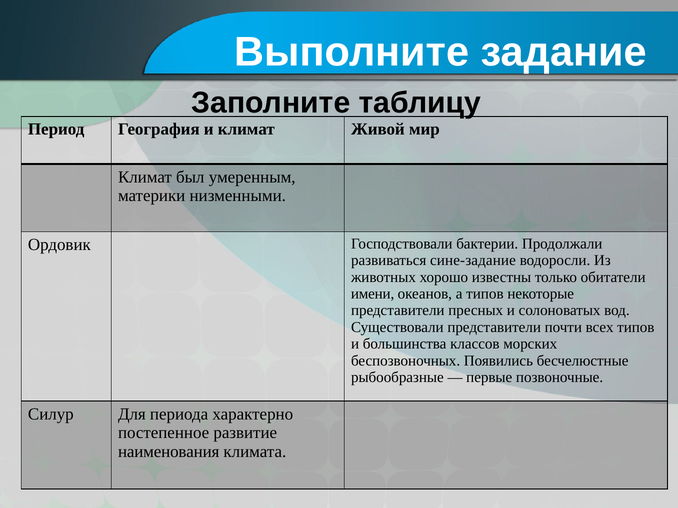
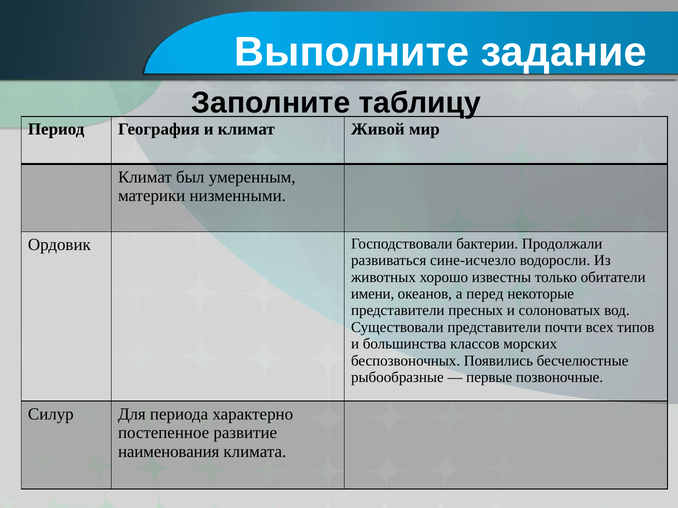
сине-задание: сине-задание -> сине-исчезло (473, 261)
а типов: типов -> перед (485, 294)
